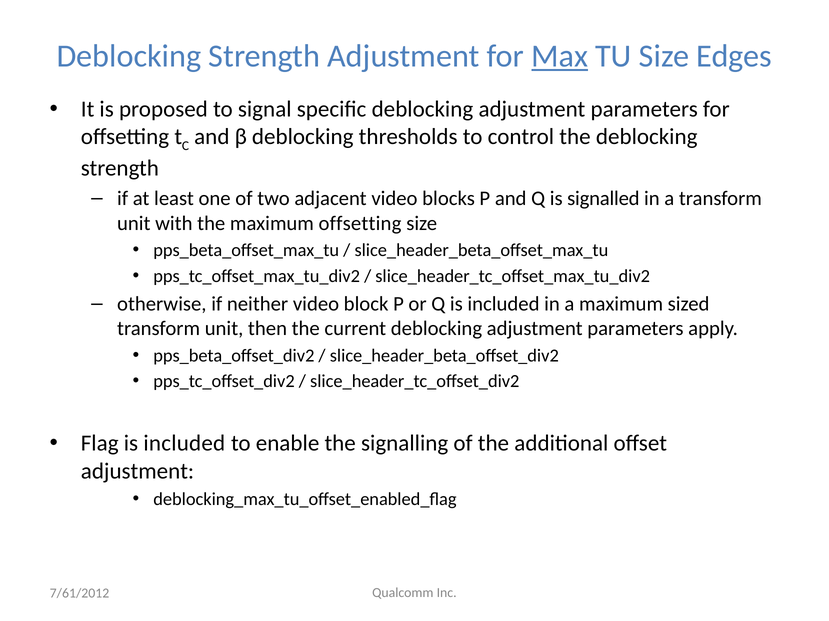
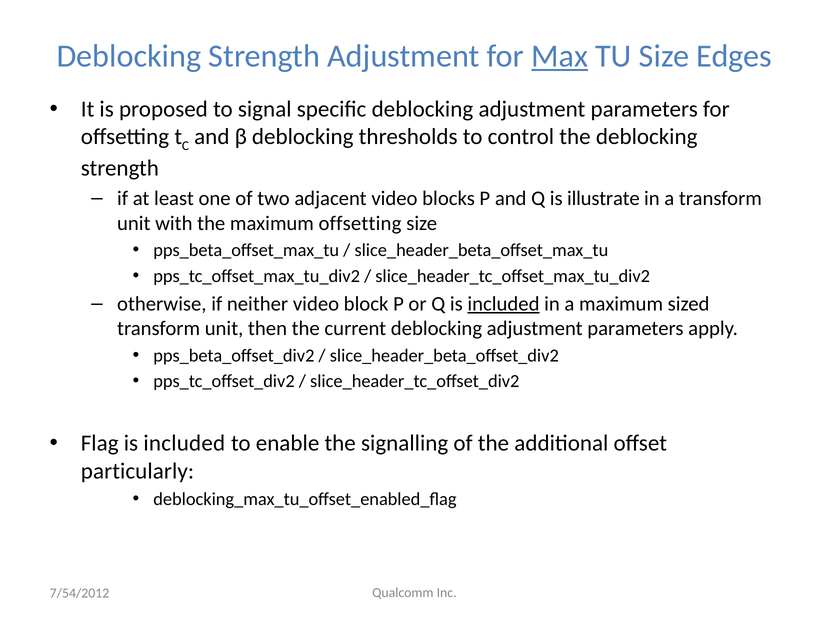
signalled: signalled -> illustrate (603, 199)
included underline: none -> present (504, 304)
adjustment: adjustment -> particularly (137, 472)
7/61/2012: 7/61/2012 -> 7/54/2012 (80, 594)
